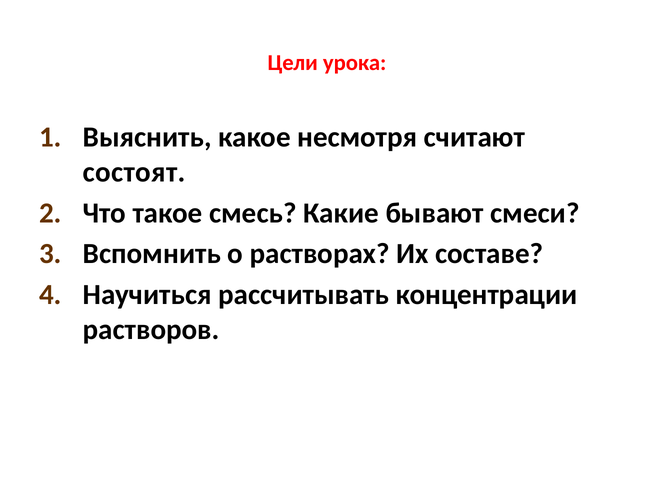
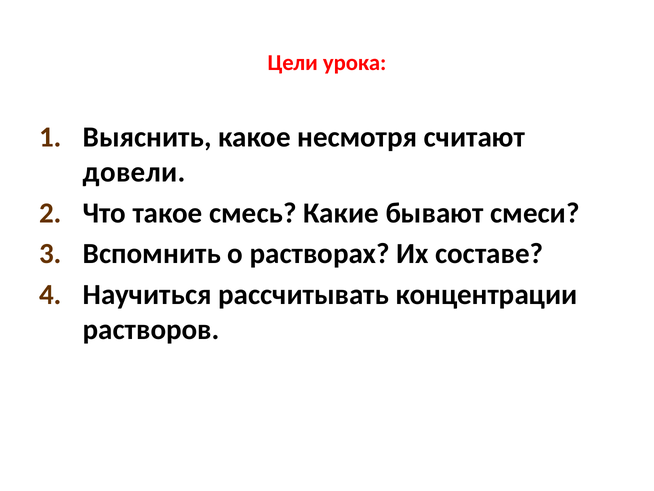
состоят: состоят -> довели (134, 172)
